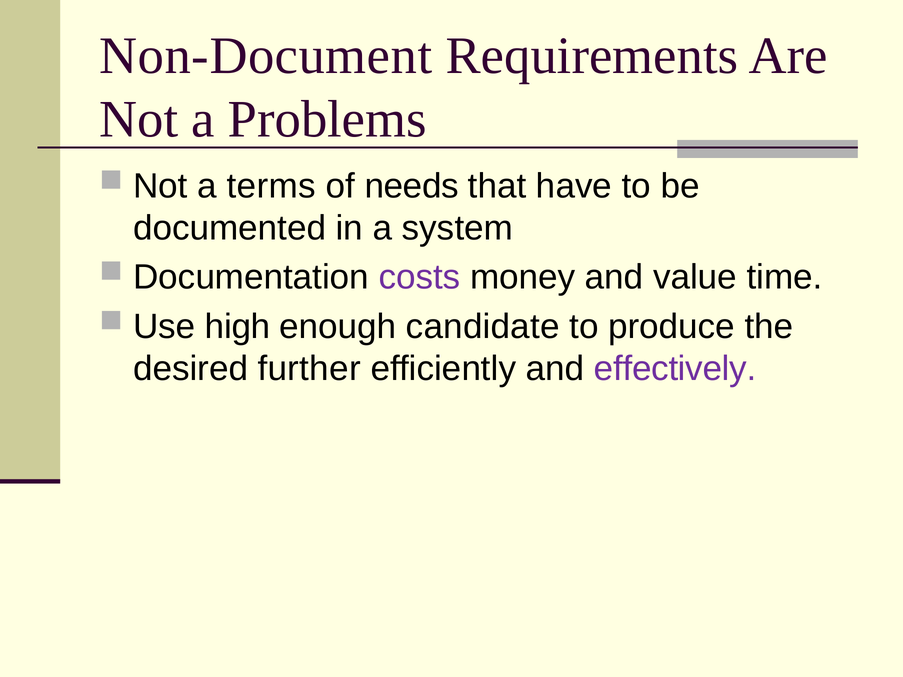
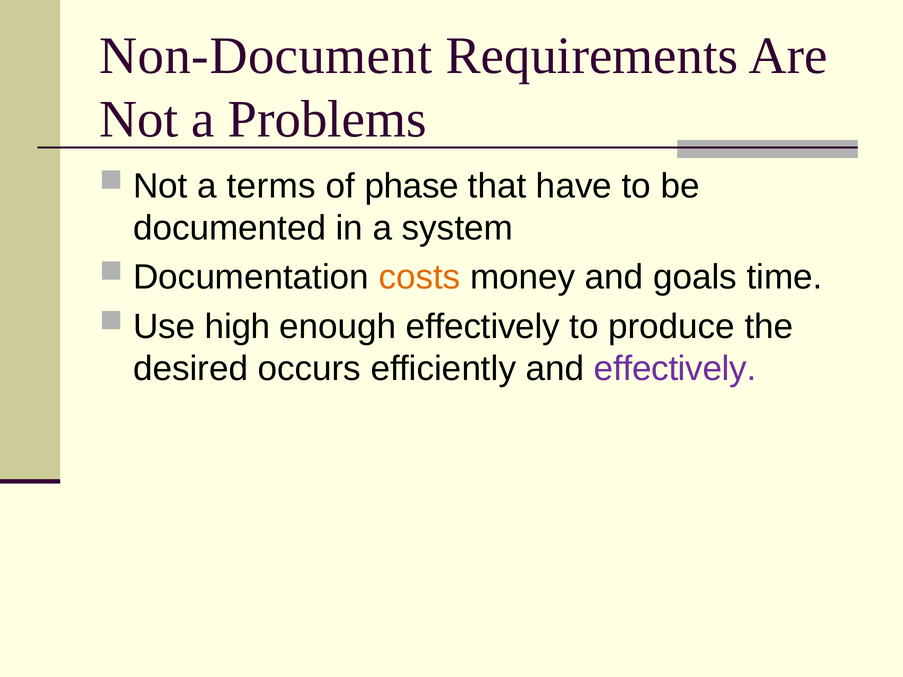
needs: needs -> phase (412, 186)
costs colour: purple -> orange (419, 277)
value: value -> goals (695, 277)
enough candidate: candidate -> effectively (483, 327)
further: further -> occurs (309, 369)
